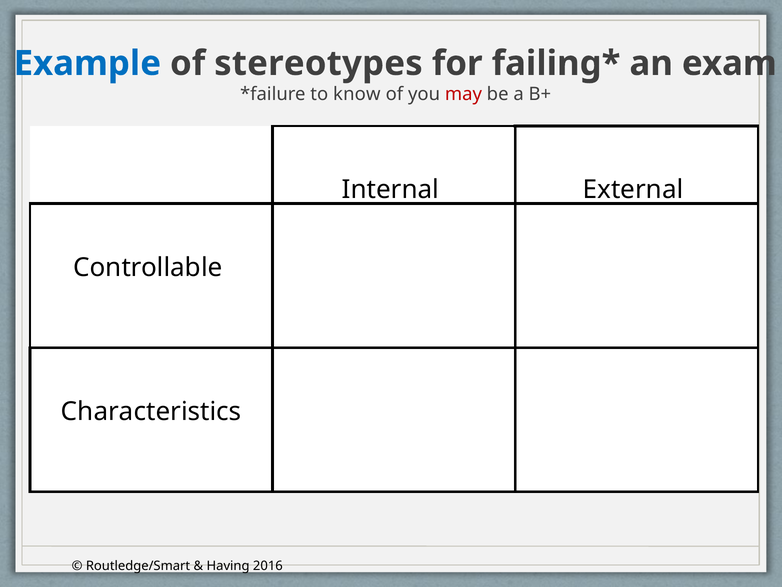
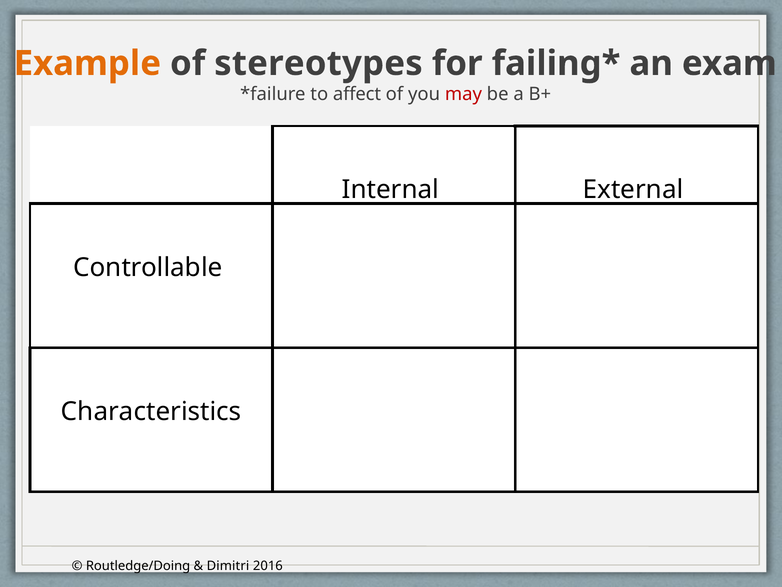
Example colour: blue -> orange (87, 63)
know: know -> affect (357, 94)
Routledge/Smart: Routledge/Smart -> Routledge/Doing (138, 565)
Having: Having -> Dimitri (228, 565)
